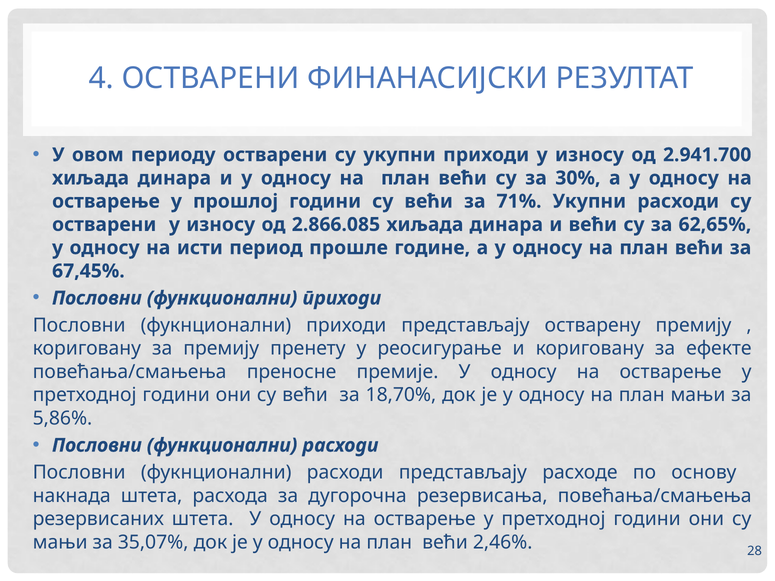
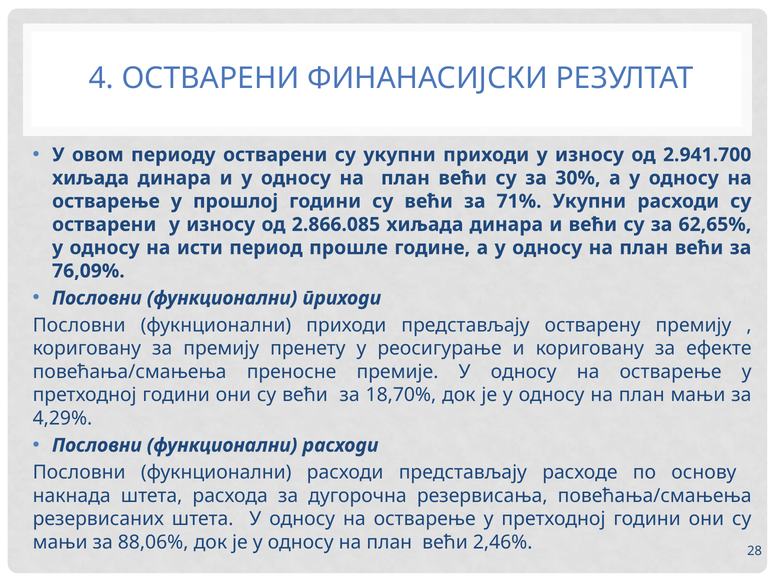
67,45%: 67,45% -> 76,09% (88, 271)
5,86%: 5,86% -> 4,29% (62, 418)
35,07%: 35,07% -> 88,06% (153, 542)
